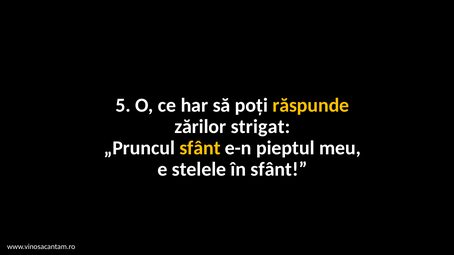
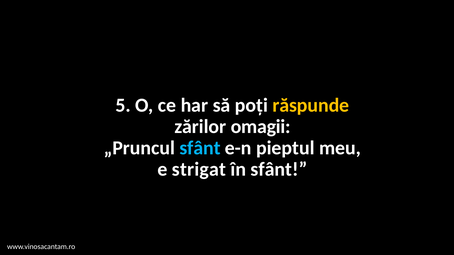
strigat: strigat -> omagii (261, 127)
sfânt colour: yellow -> light blue (200, 148)
stelele: stelele -> strigat (199, 170)
